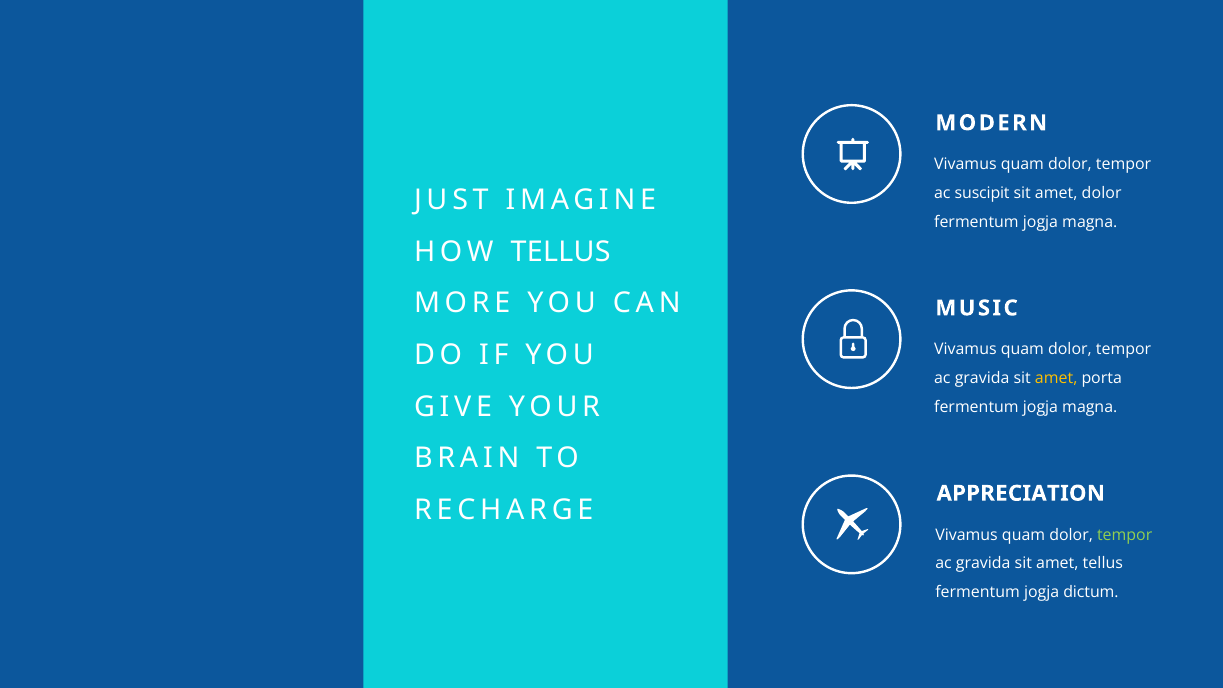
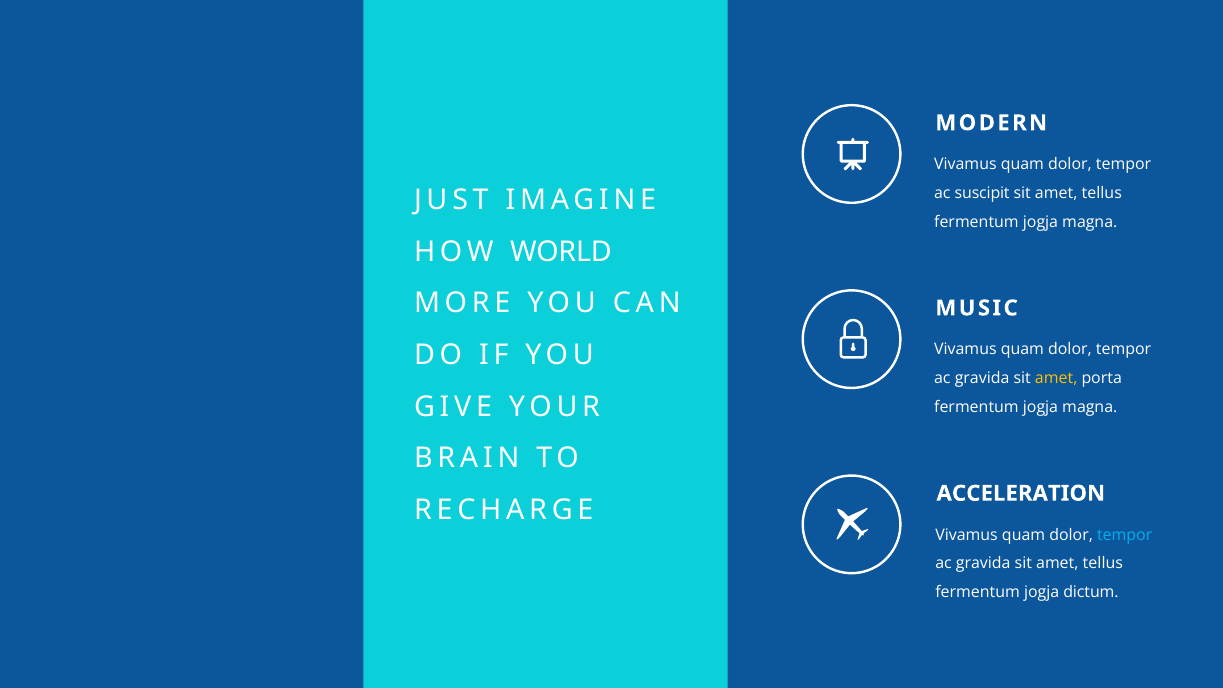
dolor: dolor -> tellus (1102, 193)
HOW TELLUS: TELLUS -> WORLD (561, 252)
APPRECIATION: APPRECIATION -> ACCELERATION (1021, 493)
tempor colour: light green -> light blue (1125, 535)
